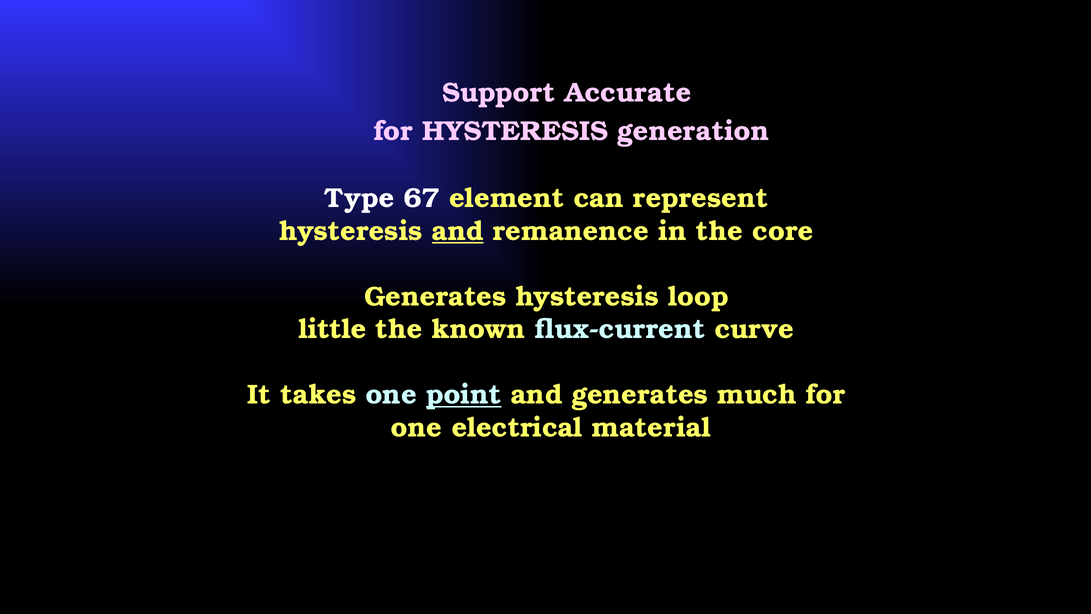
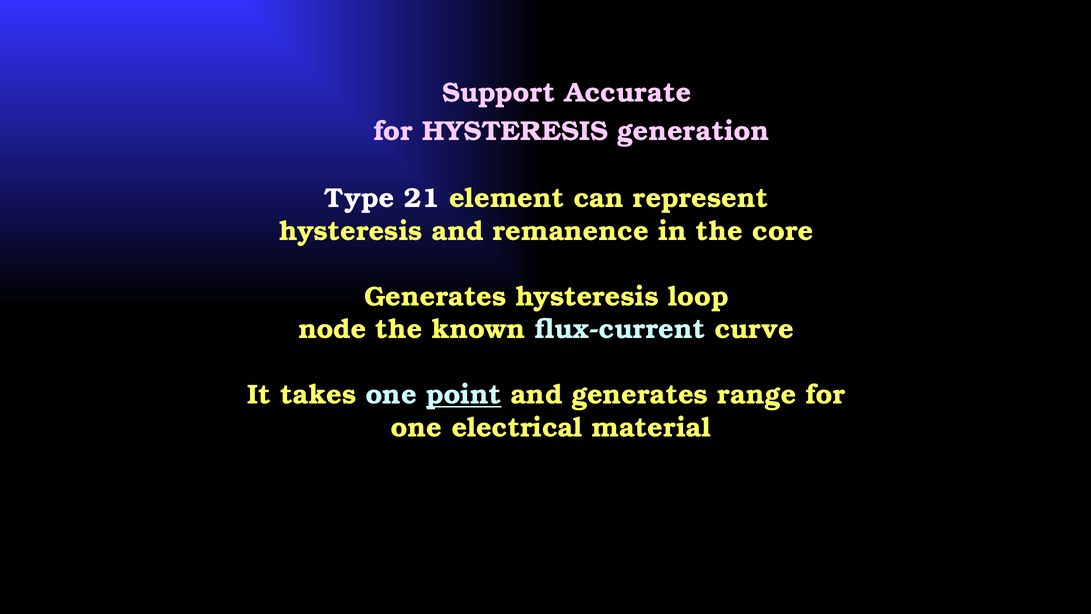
67: 67 -> 21 (422, 198)
and underline: present -> none (458, 231)
little: little -> node (333, 329)
much: much -> range (757, 395)
